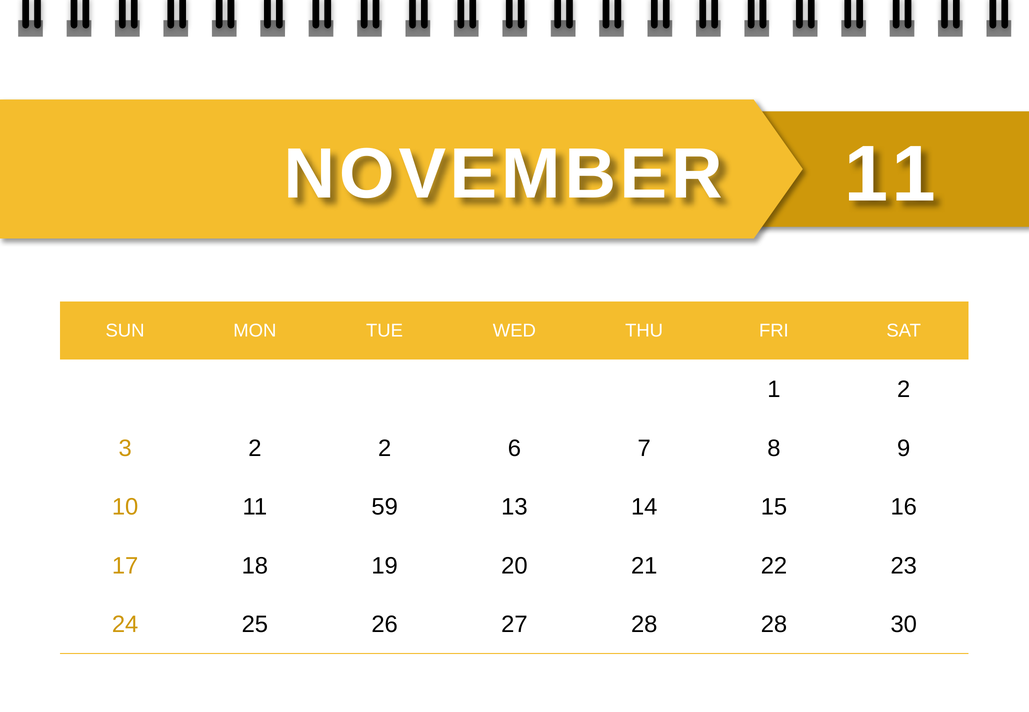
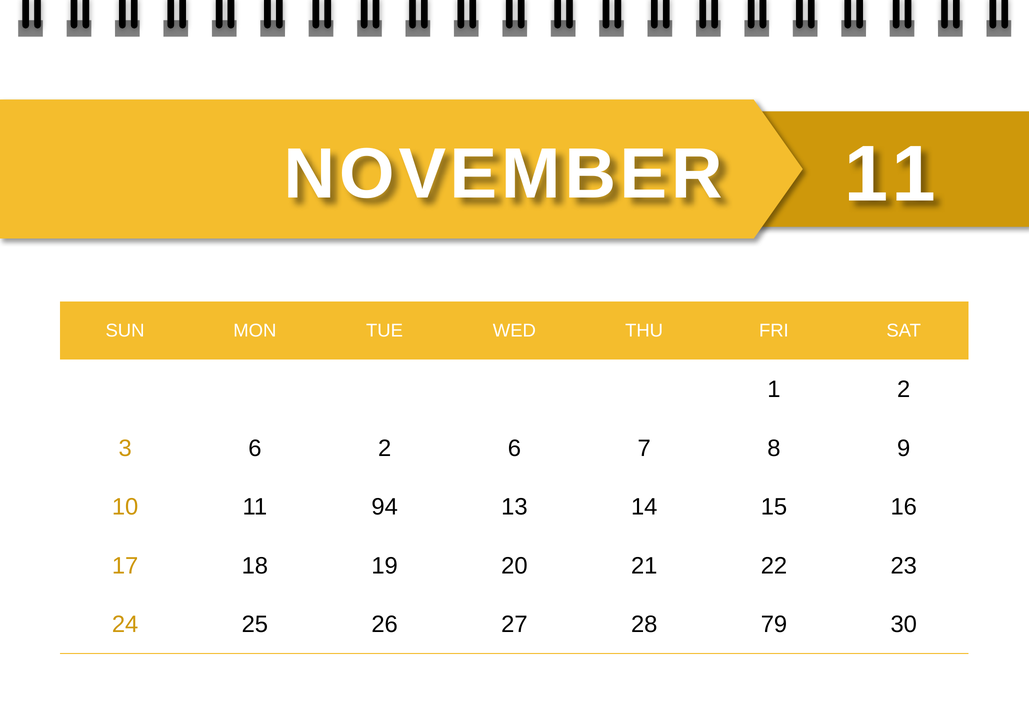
3 2: 2 -> 6 (255, 448)
59: 59 -> 94 (385, 507)
28 28: 28 -> 79 (774, 625)
